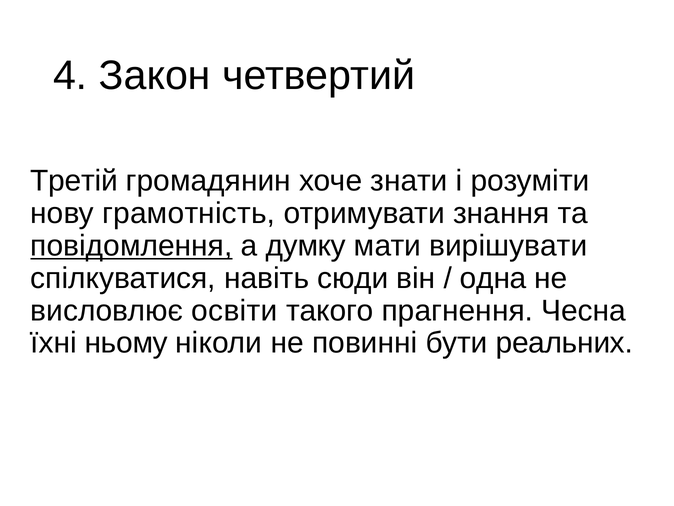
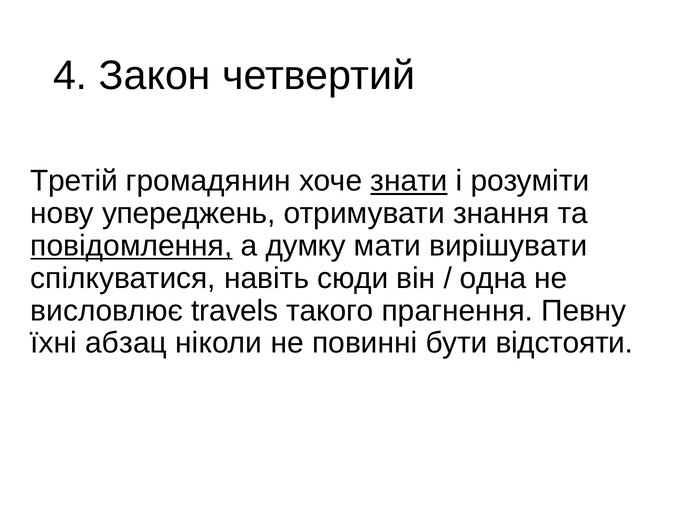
знати underline: none -> present (409, 181)
грамотність: грамотність -> упереджень (189, 213)
освіти: освіти -> travels (235, 310)
Чесна: Чесна -> Певну (584, 310)
ньому: ньому -> абзац (126, 343)
реальних: реальних -> відстояти (564, 343)
